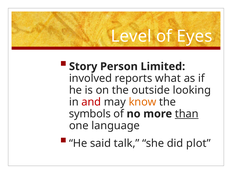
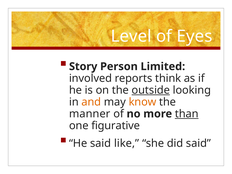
what: what -> think (168, 78)
outside underline: none -> present (151, 90)
and colour: red -> orange (91, 102)
symbols: symbols -> manner (90, 114)
language: language -> figurative (116, 126)
talk: talk -> like (127, 143)
did plot: plot -> said (198, 143)
